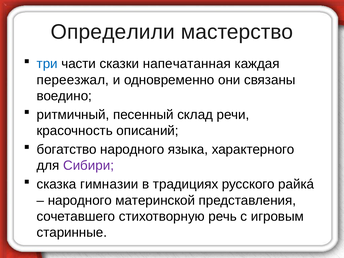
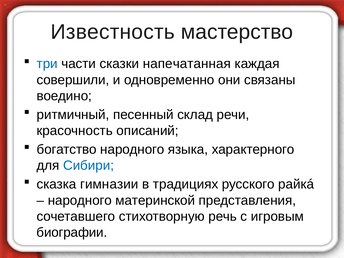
Определили: Определили -> Известность (113, 32)
переезжал: переезжал -> совершили (73, 80)
Сибири colour: purple -> blue (89, 166)
старинные: старинные -> биографии (72, 232)
